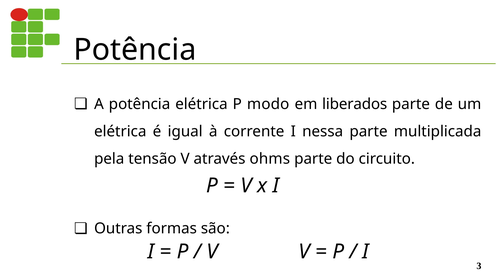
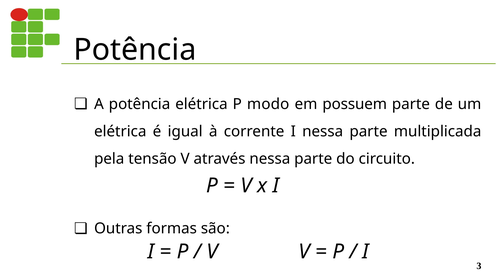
liberados: liberados -> possuem (355, 104)
através ohms: ohms -> nessa (270, 159)
